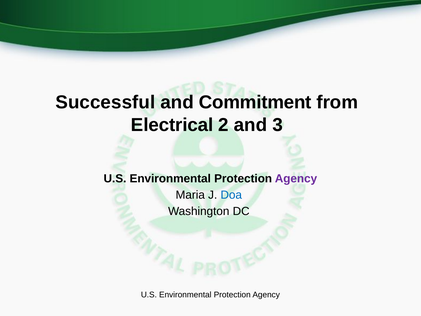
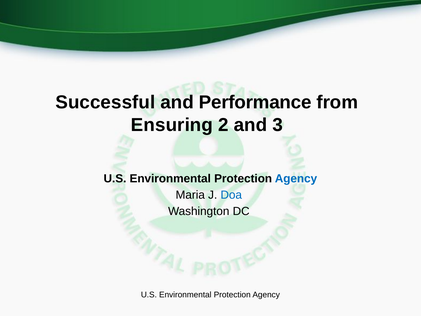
Commitment: Commitment -> Performance (255, 102)
Electrical: Electrical -> Ensuring (172, 125)
Agency colour: purple -> blue (296, 178)
